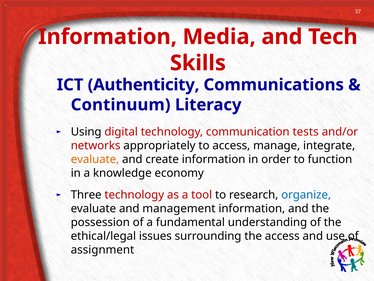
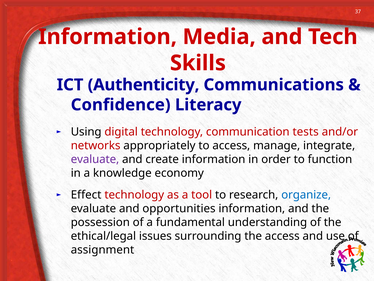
Continuum: Continuum -> Confidence (121, 105)
evaluate colour: orange -> purple (95, 159)
Three: Three -> Effect (86, 195)
management: management -> opportunities (179, 208)
